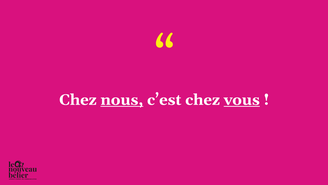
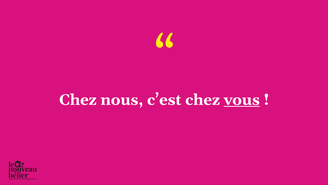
nous underline: present -> none (122, 100)
